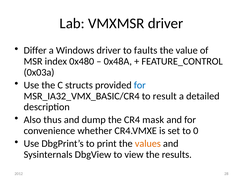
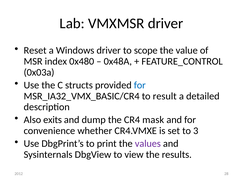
Differ: Differ -> Reset (35, 51)
faults: faults -> scope (146, 51)
thus: thus -> exits (53, 120)
0: 0 -> 3 (196, 131)
values colour: orange -> purple (148, 144)
